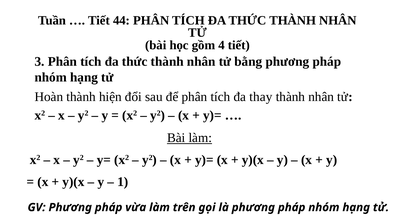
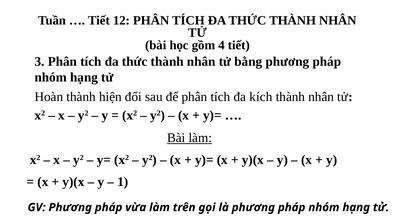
44: 44 -> 12 (121, 20)
thay: thay -> kích (261, 97)
